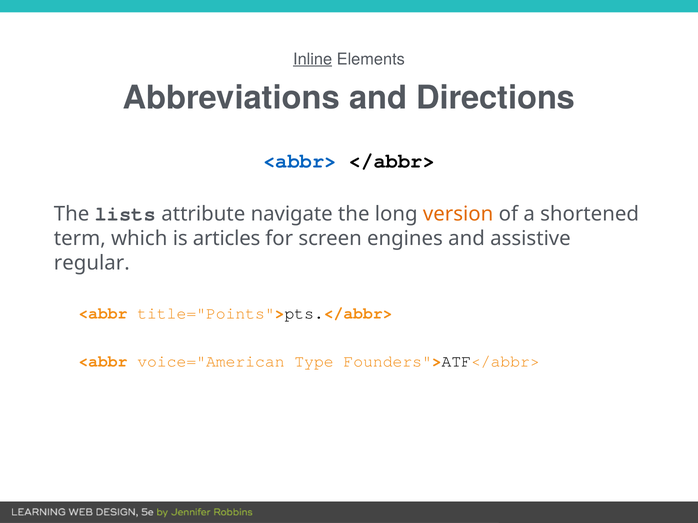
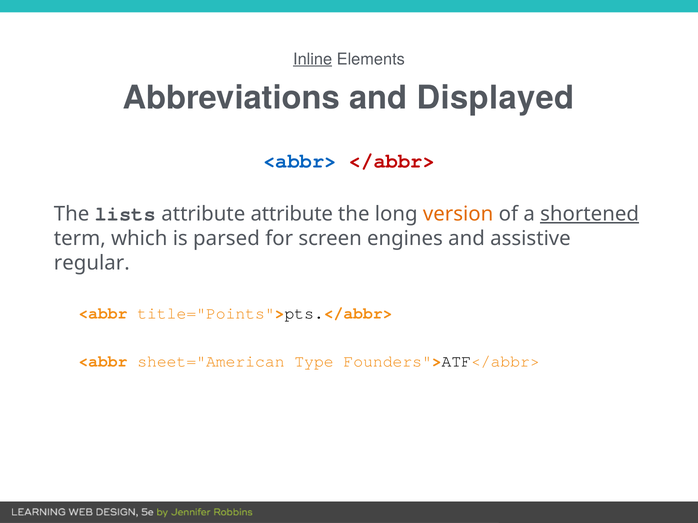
Directions: Directions -> Displayed (495, 98)
</abbr> colour: black -> red (392, 161)
attribute navigate: navigate -> attribute (292, 214)
shortened underline: none -> present (590, 214)
articles: articles -> parsed (226, 239)
voice="American: voice="American -> sheet="American (211, 362)
